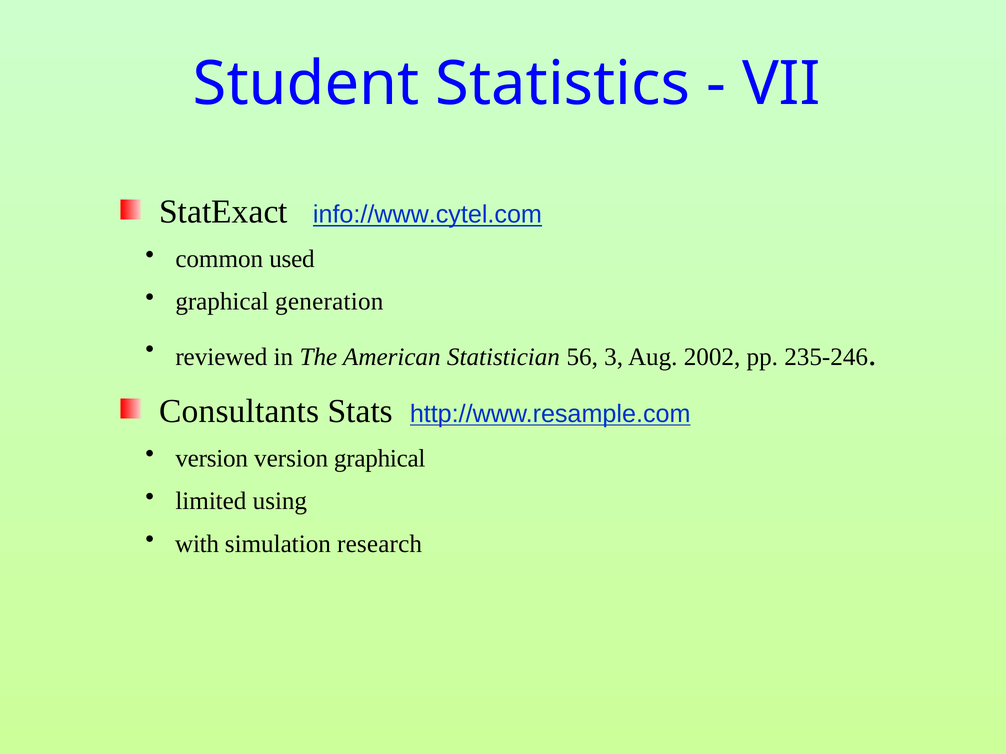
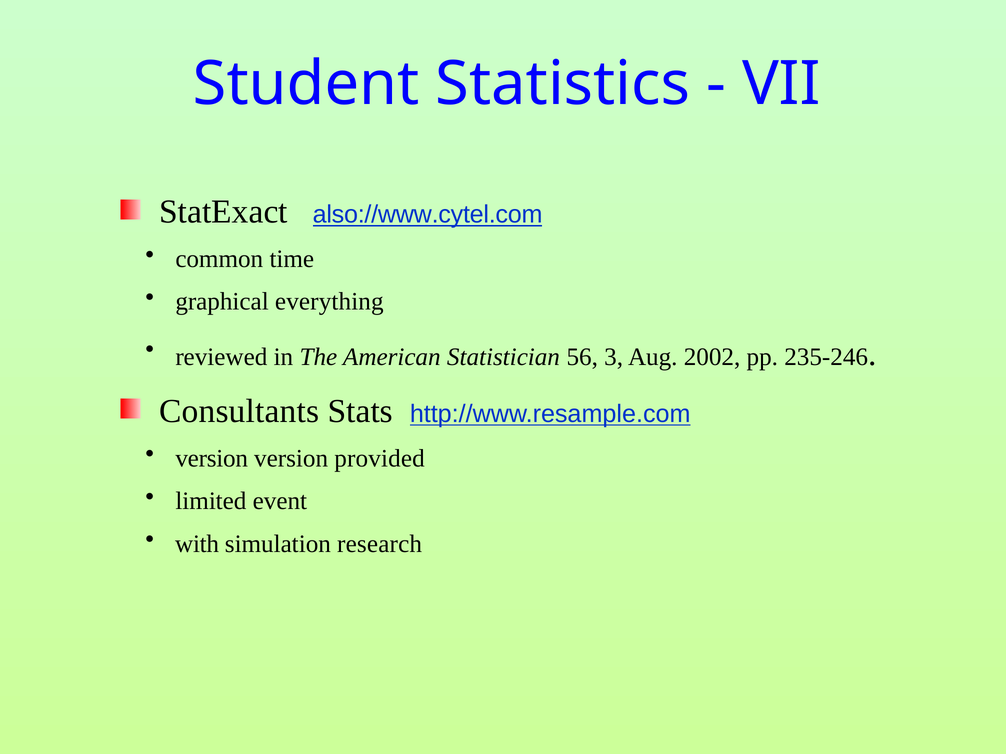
info://www.cytel.com: info://www.cytel.com -> also://www.cytel.com (428, 215)
used: used -> time (292, 259)
generation: generation -> everything (329, 302)
version graphical: graphical -> provided (380, 459)
using: using -> event (280, 501)
